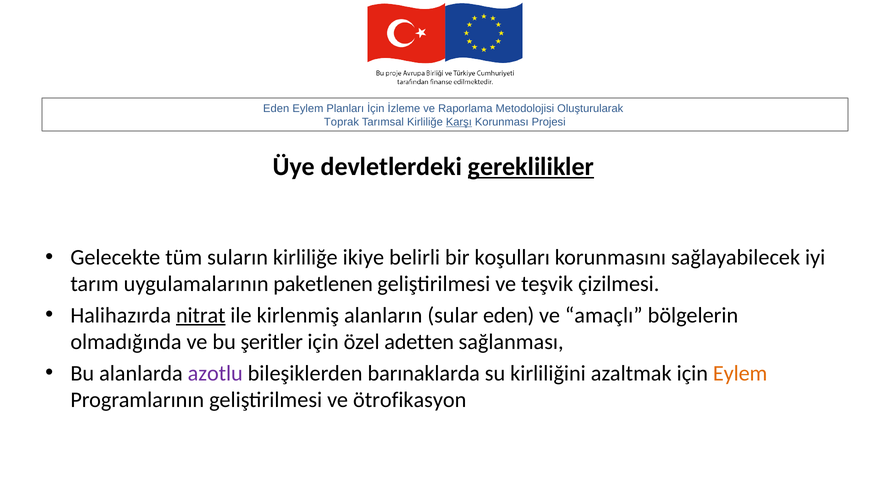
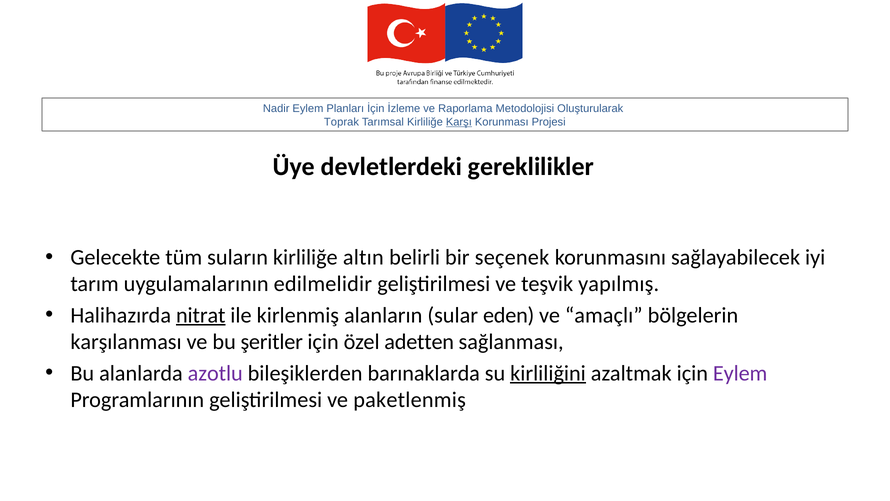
Eden: Eden -> Nadir (276, 108)
gereklilikler underline: present -> none (531, 166)
ikiye: ikiye -> altın (363, 257)
koşulları: koşulları -> seçenek (512, 257)
paketlenen: paketlenen -> edilmelidir (323, 284)
çizilmesi: çizilmesi -> yapılmış (619, 284)
olmadığında: olmadığında -> karşılanması (126, 342)
kirliliğini underline: none -> present (548, 373)
Eylem colour: orange -> purple (740, 373)
ötrofikasyon: ötrofikasyon -> paketlenmiş (410, 400)
